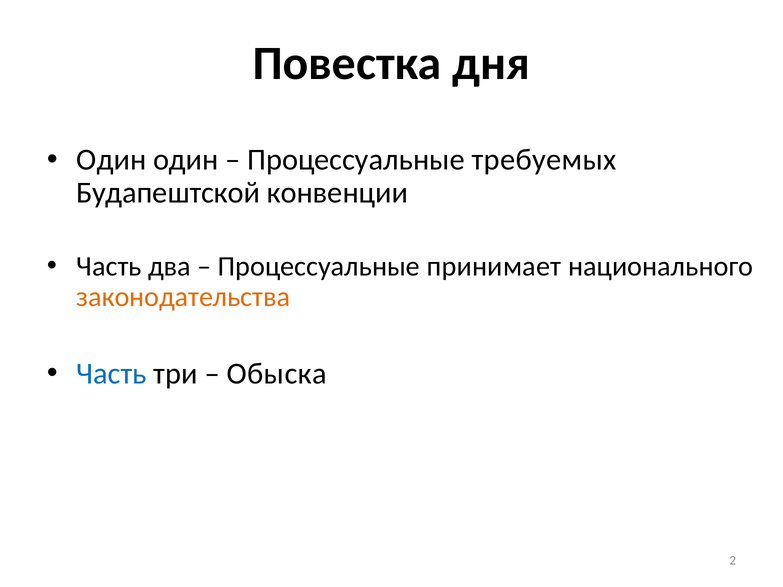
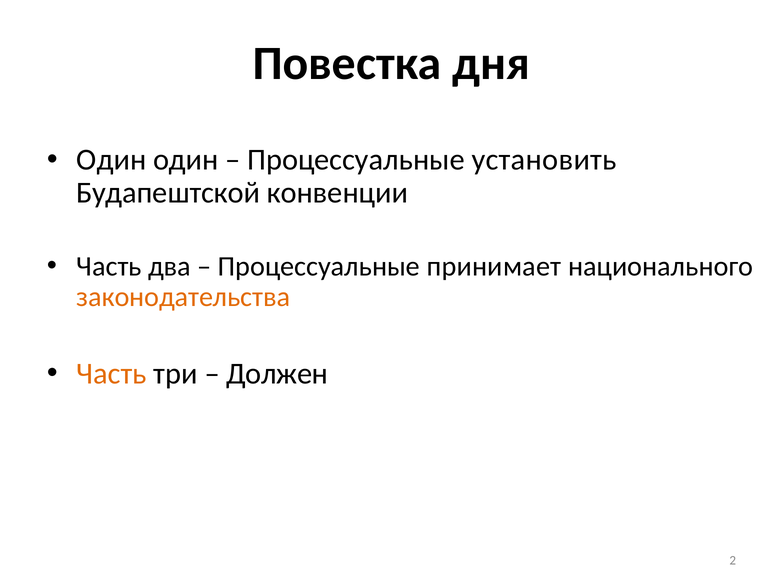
требуемых: требуемых -> установить (544, 160)
Часть colour: blue -> orange (112, 374)
Обыска: Обыска -> Должен (277, 374)
